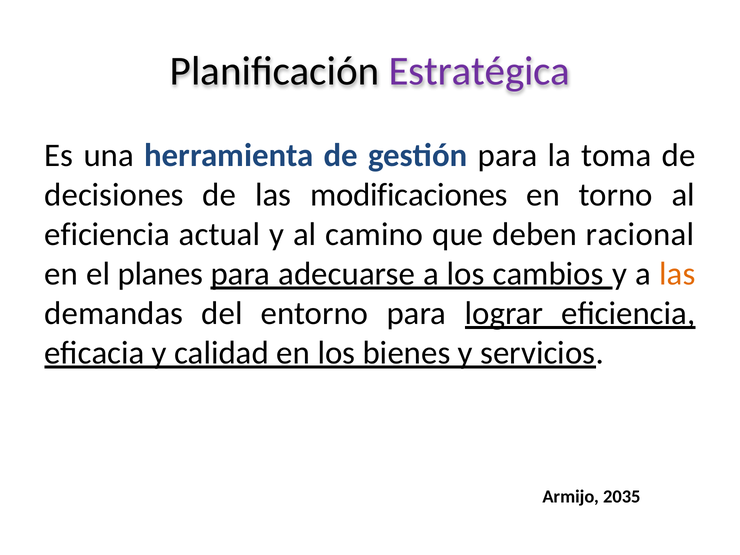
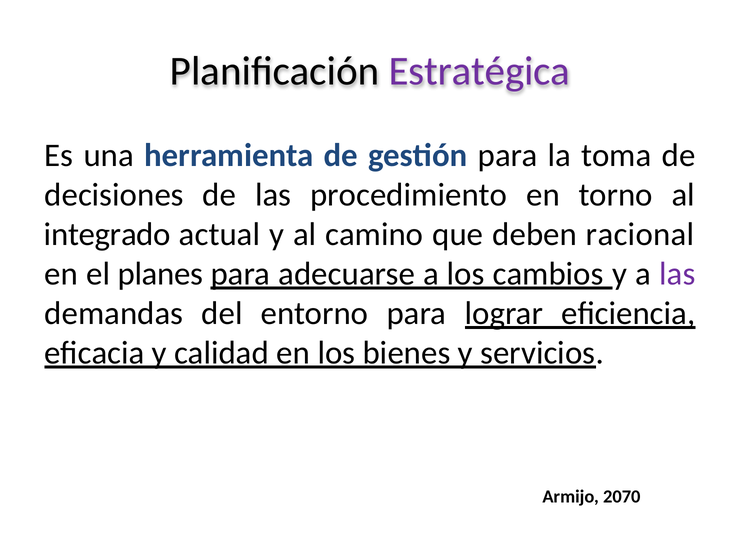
modificaciones: modificaciones -> procedimiento (409, 195)
eficiencia: eficiencia -> integrado (107, 234)
las colour: orange -> purple (677, 274)
2035: 2035 -> 2070 (622, 497)
